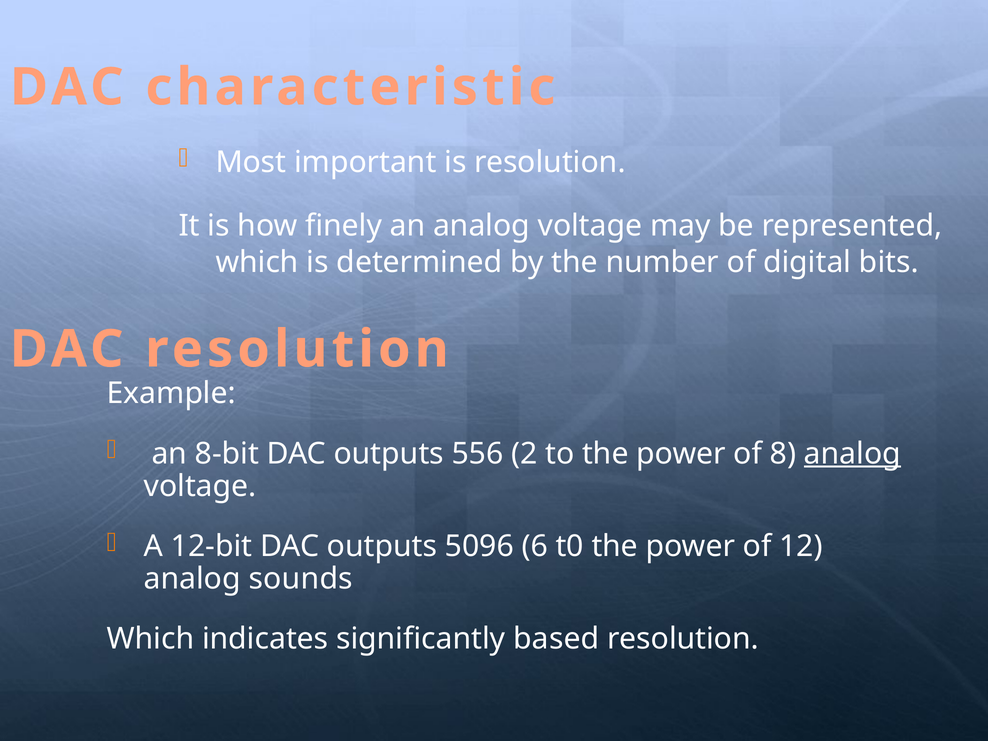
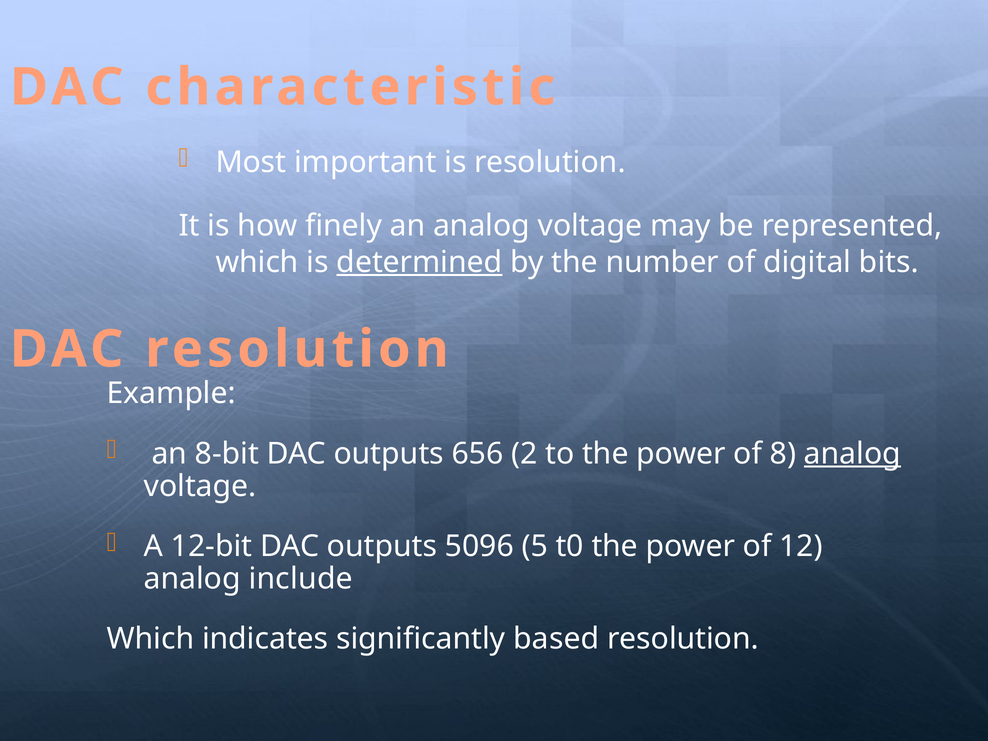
determined underline: none -> present (419, 262)
556: 556 -> 656 (477, 454)
6: 6 -> 5 (535, 546)
sounds: sounds -> include (301, 579)
